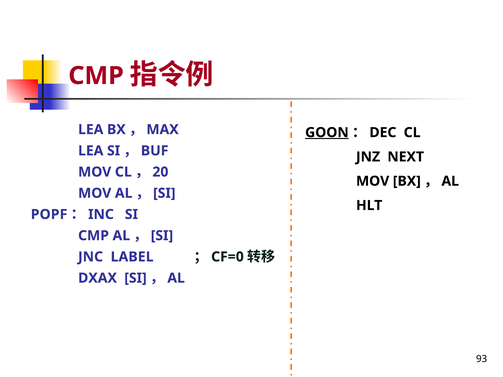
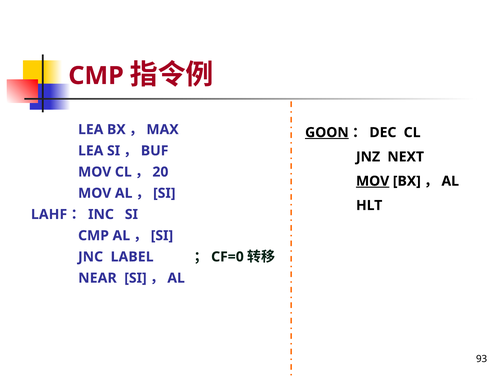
MOV underline: none -> present (373, 181)
POPF: POPF -> LAHF (49, 215)
DXAX: DXAX -> NEAR (97, 278)
